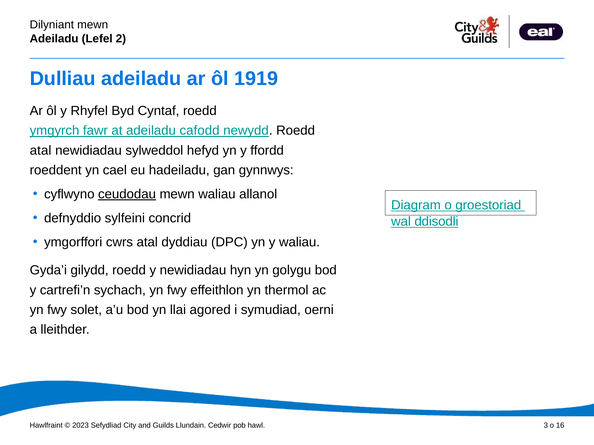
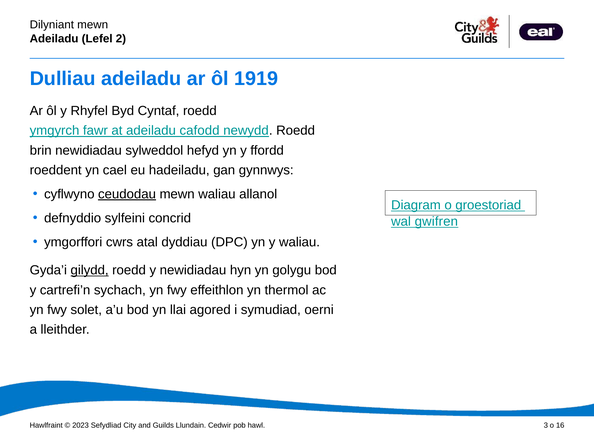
atal: atal -> brin (41, 151)
ddisodli: ddisodli -> gwifren (436, 222)
gilydd underline: none -> present (90, 271)
